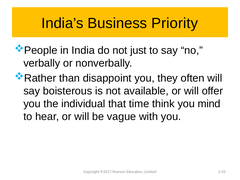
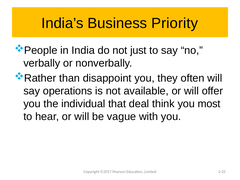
boisterous: boisterous -> operations (68, 91)
time: time -> deal (139, 104)
mind: mind -> most (209, 104)
